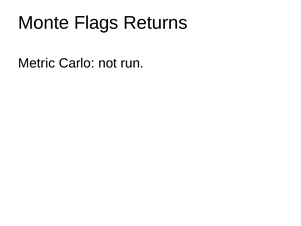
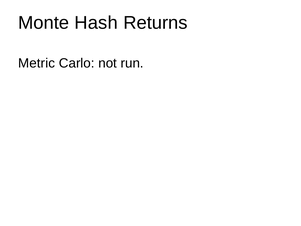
Flags: Flags -> Hash (96, 23)
